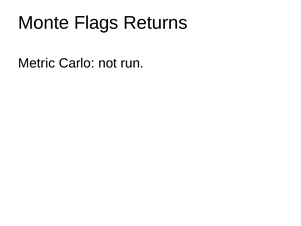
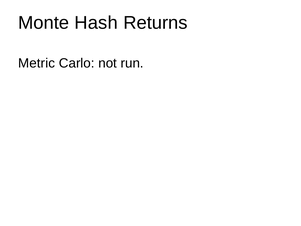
Flags: Flags -> Hash (96, 23)
